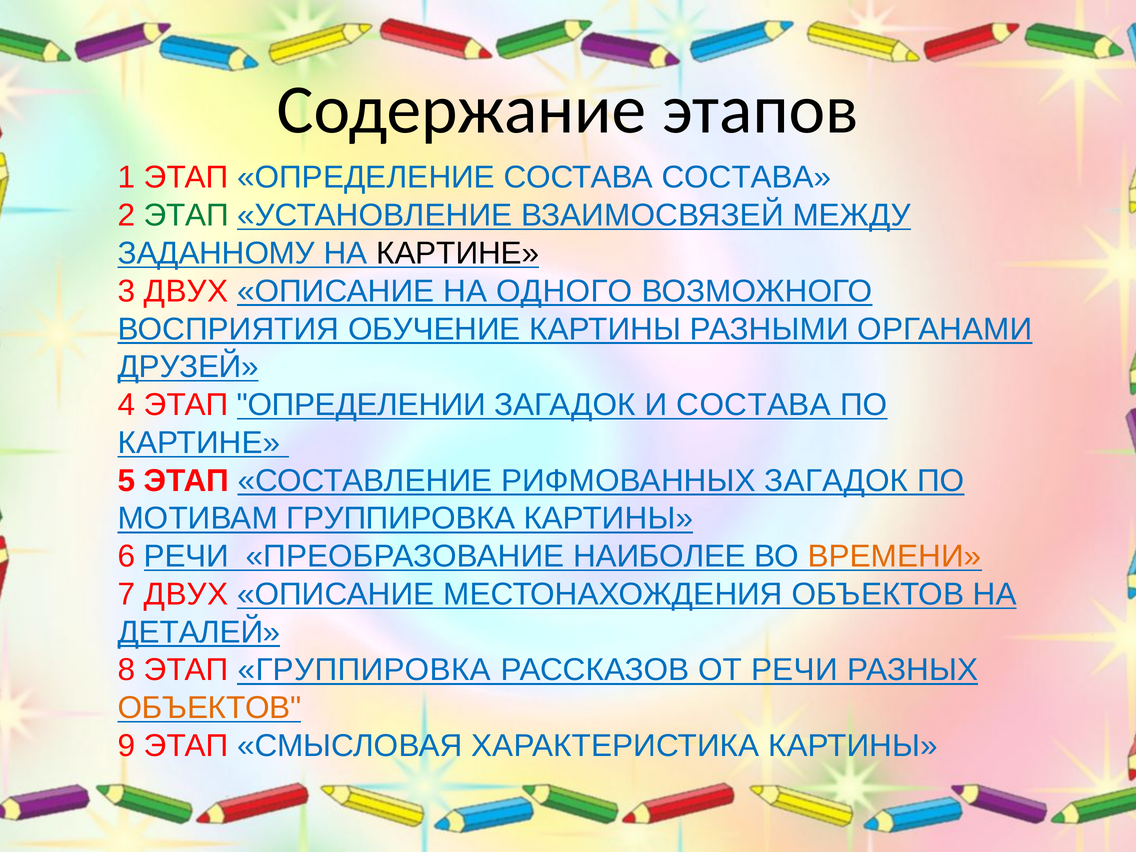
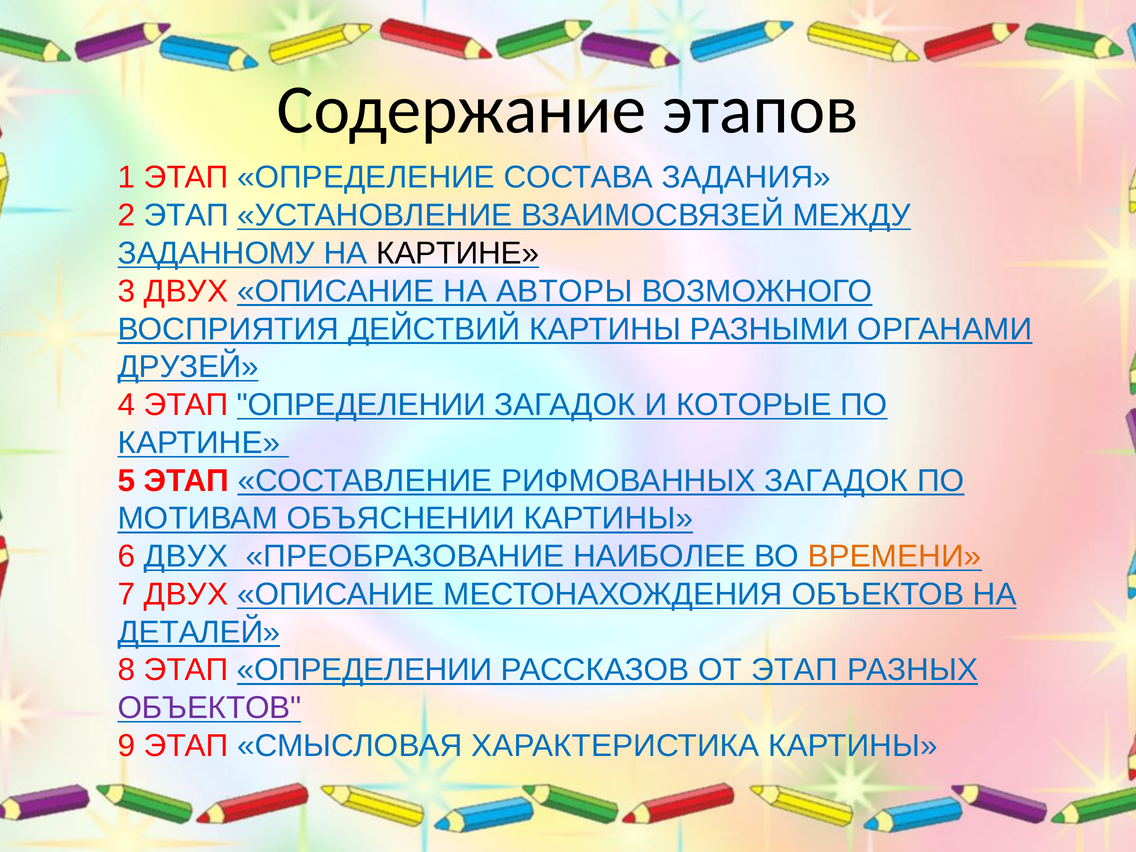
СОСТАВА СОСТАВА: СОСТАВА -> ЗАДАНИЯ (746, 178)
ЭТАП colour: green -> blue (186, 215)
ОДНОГО: ОДНОГО -> АВТОРЫ (564, 291)
ОБУЧЕНИЕ: ОБУЧЕНИЕ -> ДЕЙСТВИЙ (434, 329)
И СОСТАВА: СОСТАВА -> КОТОРЫЕ (754, 405)
МОТИВАМ ГРУППИРОВКА: ГРУППИРОВКА -> ОБЪЯСНЕНИИ (401, 518)
6 РЕЧИ: РЕЧИ -> ДВУХ (186, 556)
8 ЭТАП ГРУППИРОВКА: ГРУППИРОВКА -> ОПРЕДЕЛЕНИИ (365, 670)
ОТ РЕЧИ: РЕЧИ -> ЭТАП (794, 670)
ОБЪЕКТОВ colour: orange -> purple (210, 708)
